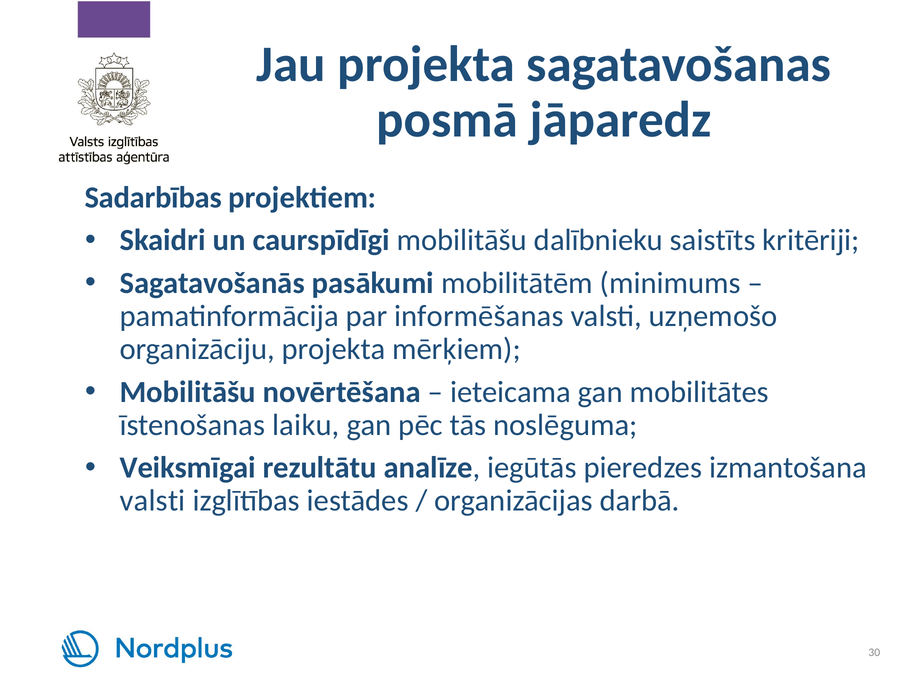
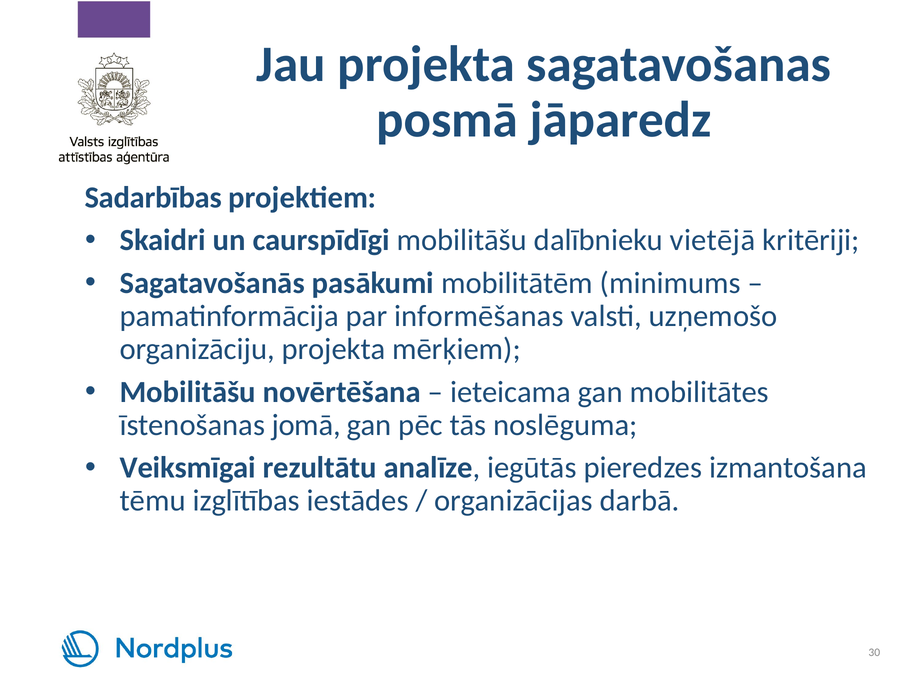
saistīts: saistīts -> vietējā (713, 240)
laiku: laiku -> jomā (306, 425)
valsti: valsti -> tēmu (153, 501)
